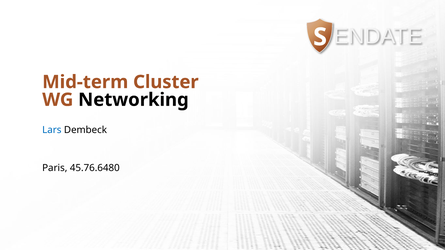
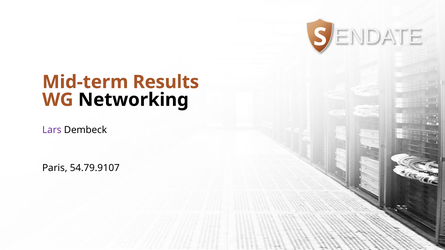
Cluster: Cluster -> Results (166, 82)
Lars colour: blue -> purple (52, 130)
45.76.6480: 45.76.6480 -> 54.79.9107 (95, 168)
